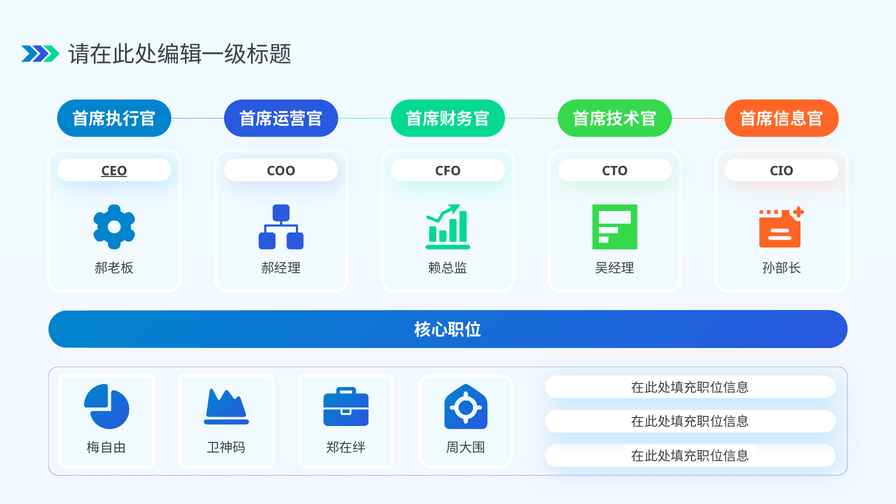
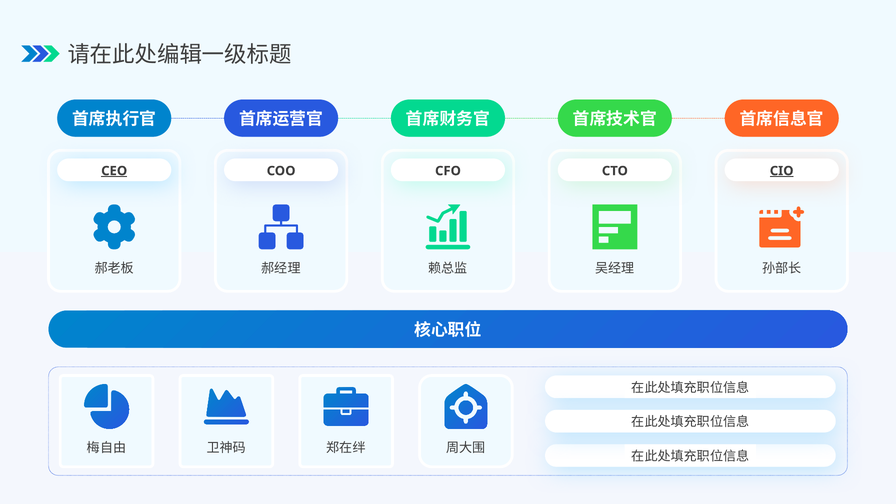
CIO underline: none -> present (782, 171)
